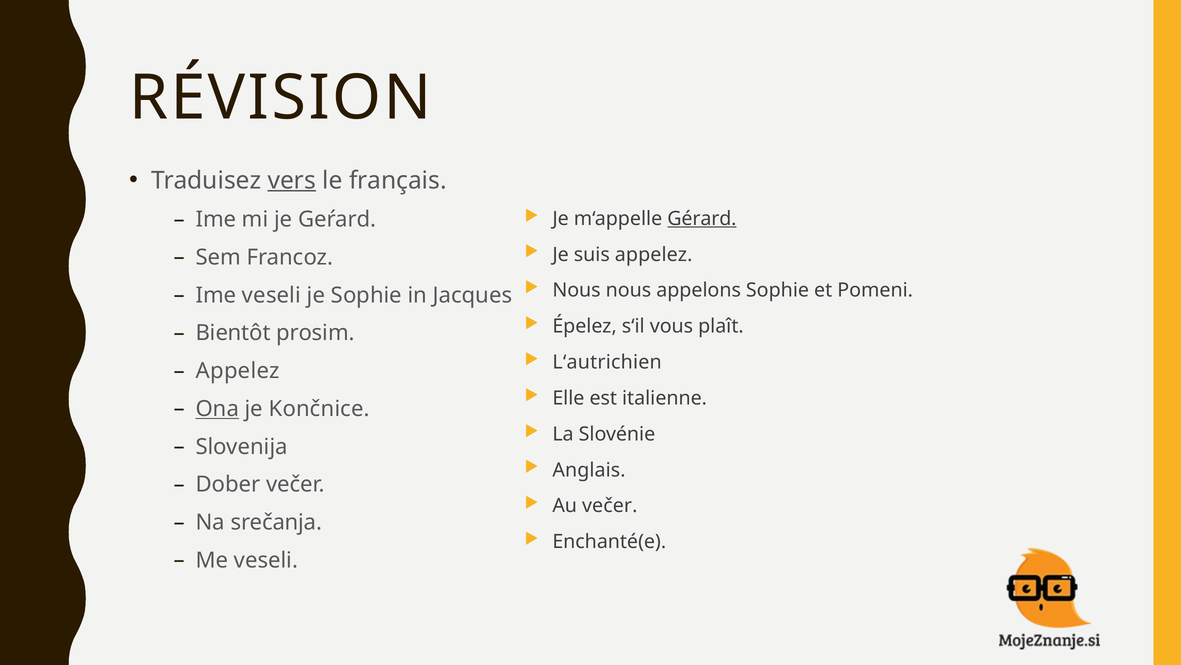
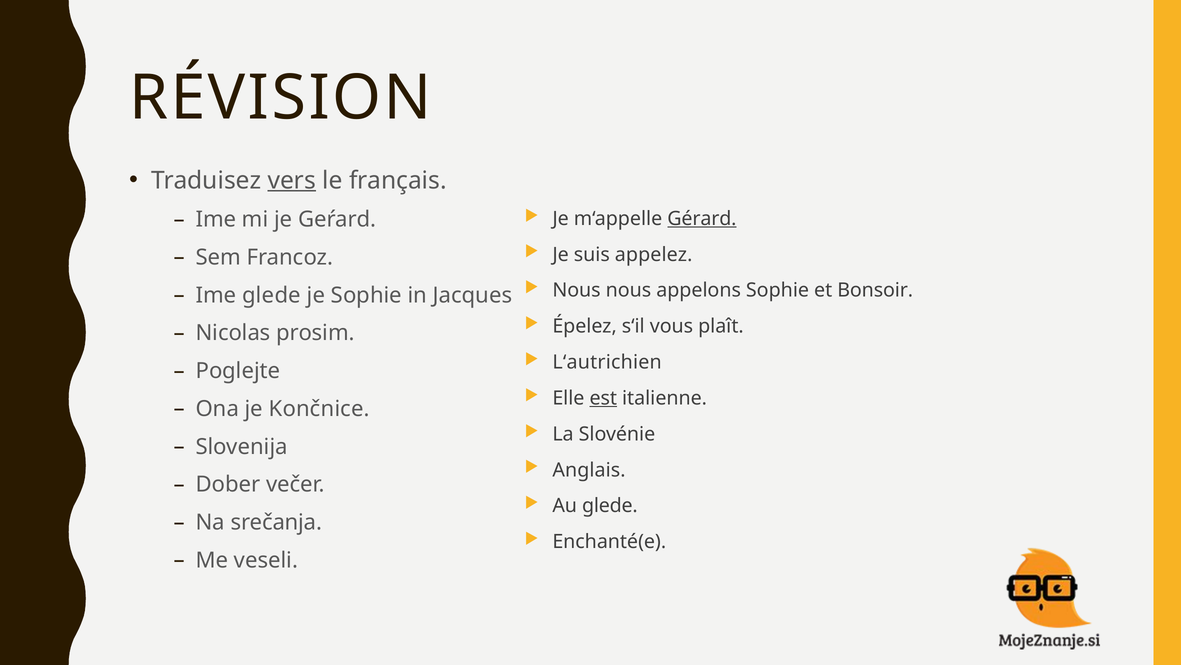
Pomeni: Pomeni -> Bonsoir (875, 290)
Ime veseli: veseli -> glede (271, 295)
Bientôt: Bientôt -> Nicolas (233, 333)
Appelez: Appelez -> Poglejte (238, 371)
est underline: none -> present (603, 398)
Ona underline: present -> none (217, 409)
Au večer: večer -> glede (610, 505)
